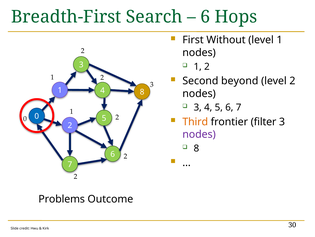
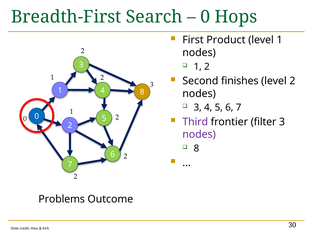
6: 6 -> 0 (205, 17)
Without: Without -> Product (226, 40)
beyond: beyond -> finishes (240, 81)
Third colour: orange -> purple (195, 121)
